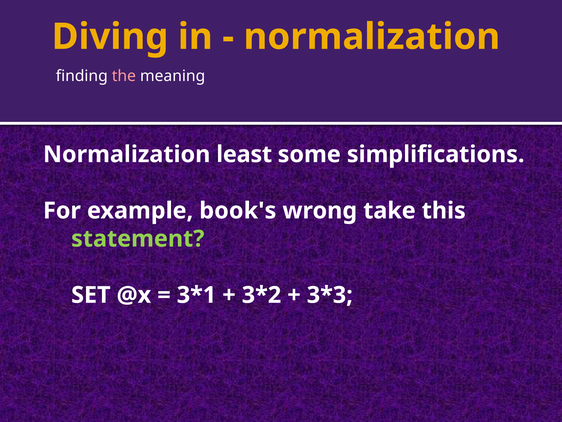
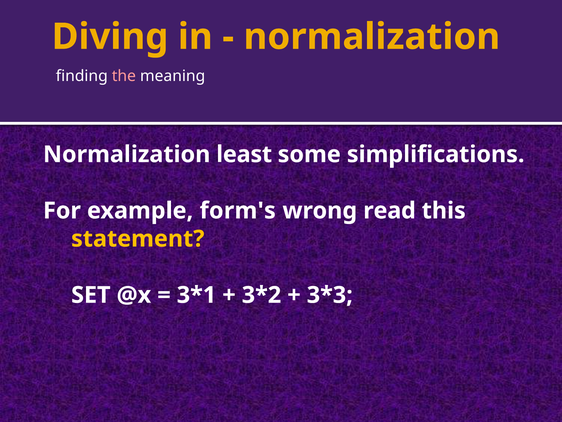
book's: book's -> form's (238, 210)
take: take -> read (390, 210)
statement colour: light green -> yellow (138, 239)
